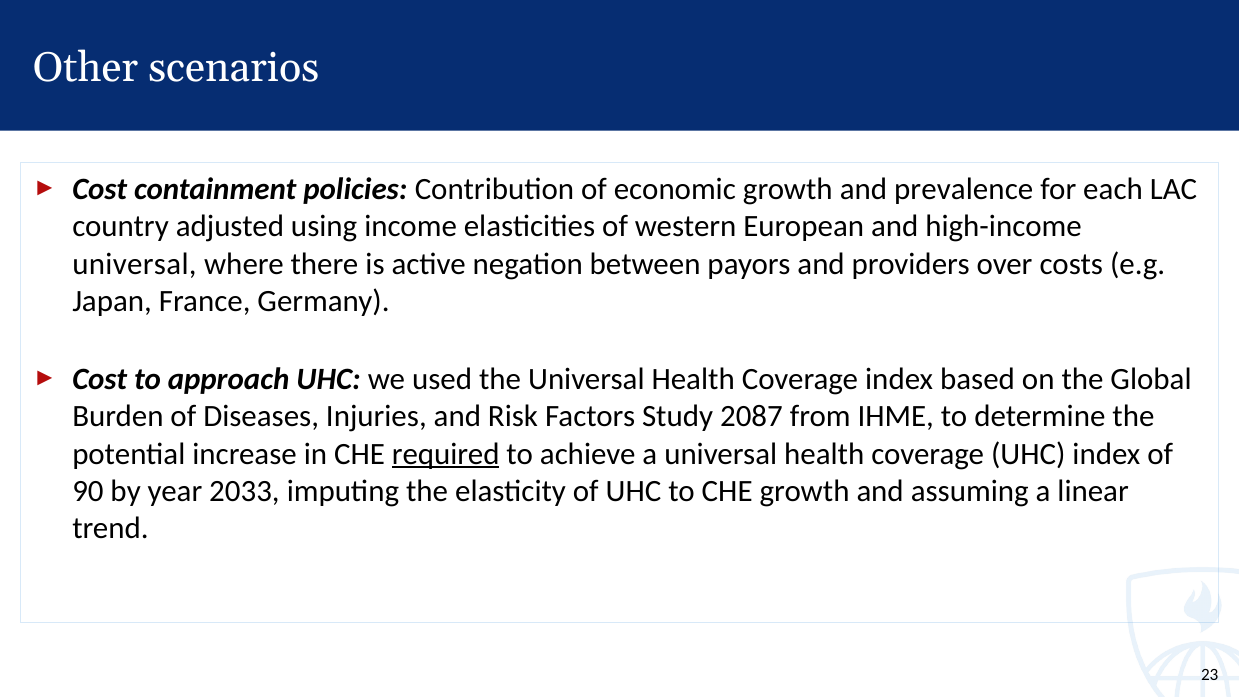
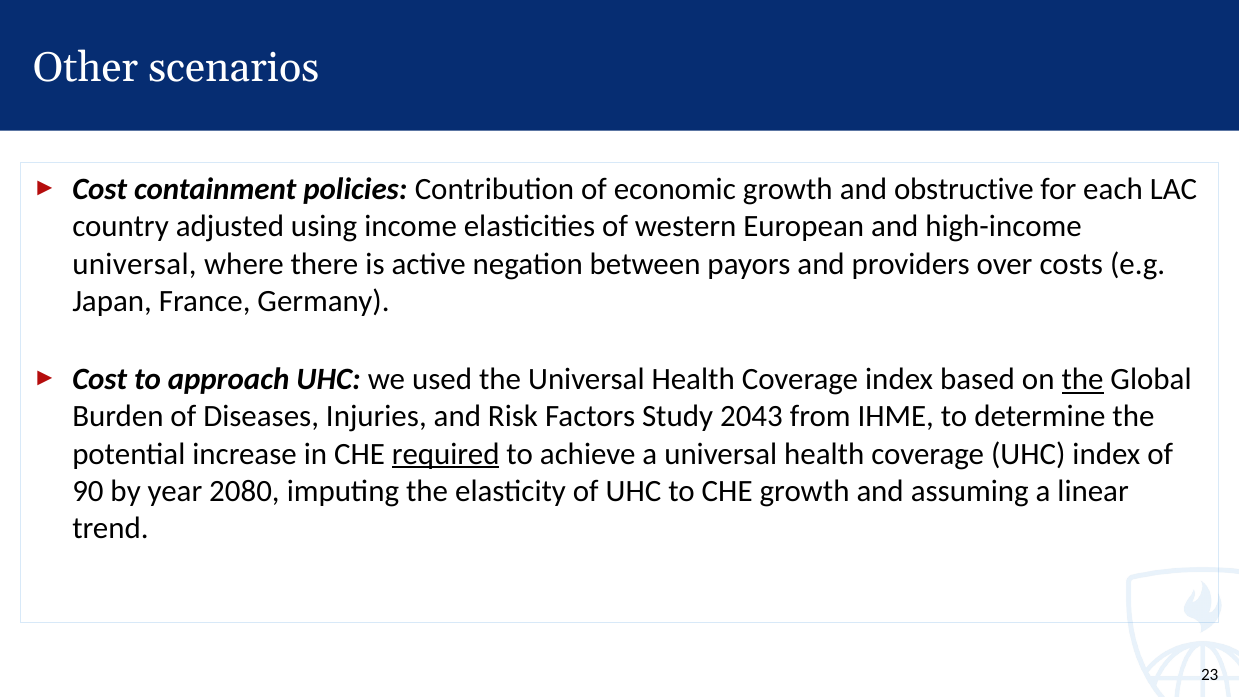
prevalence: prevalence -> obstructive (964, 190)
the underline: none -> present (1083, 380)
2087: 2087 -> 2043 (751, 417)
2033: 2033 -> 2080 (244, 491)
